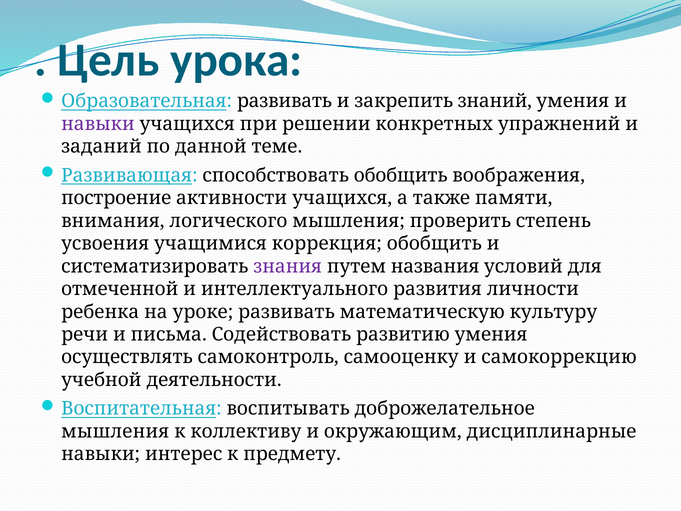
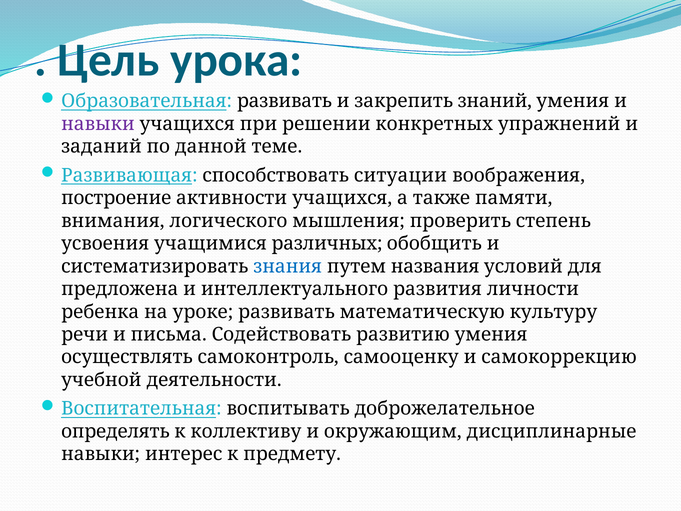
способствовать обобщить: обобщить -> ситуации (400, 175)
коррекция: коррекция -> различных (327, 243)
знания colour: purple -> blue (288, 266)
отмеченной: отмеченной -> предложена (120, 289)
мышления: мышления -> определять (115, 431)
